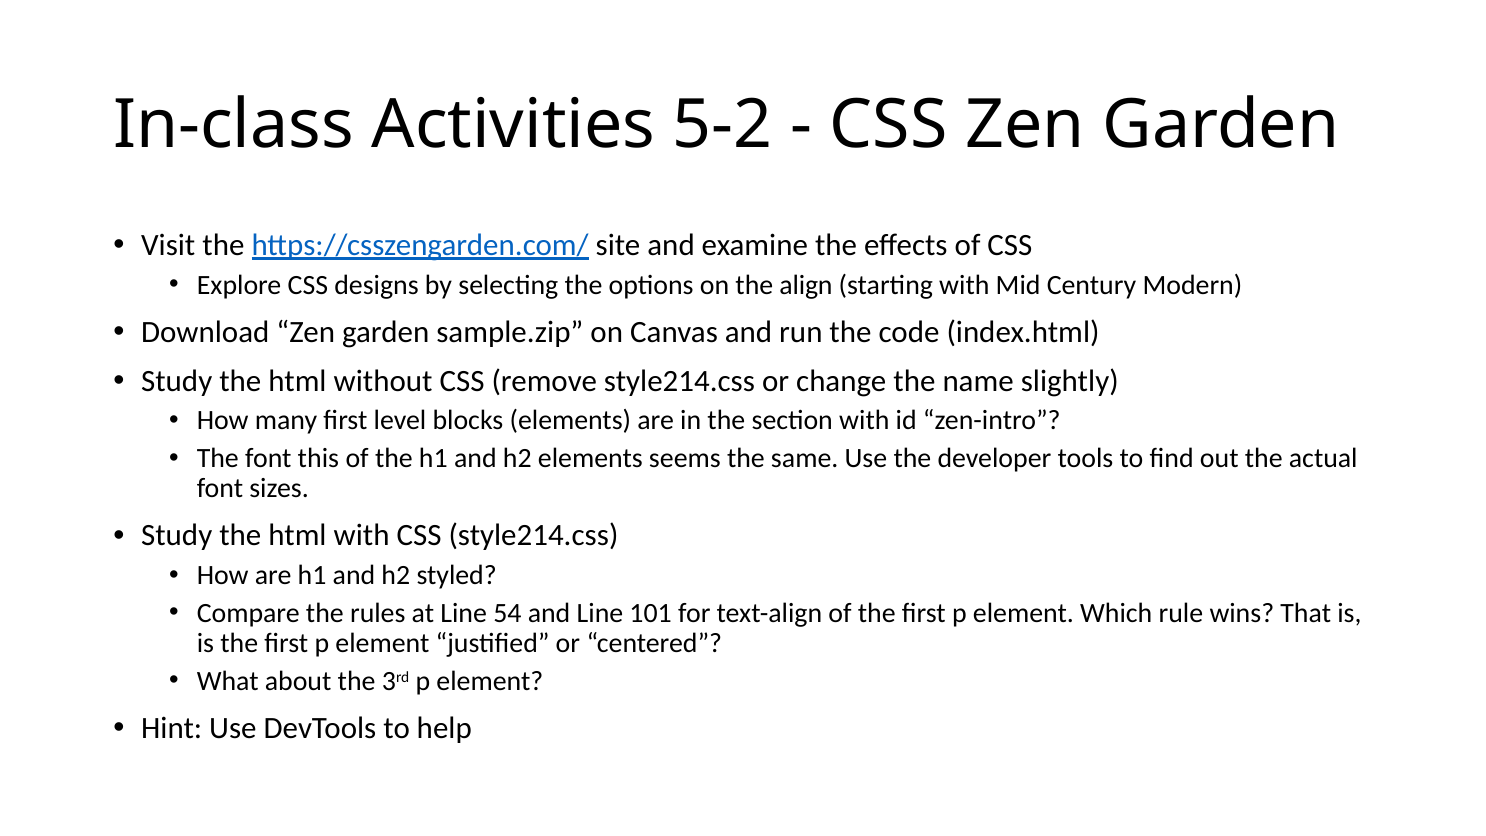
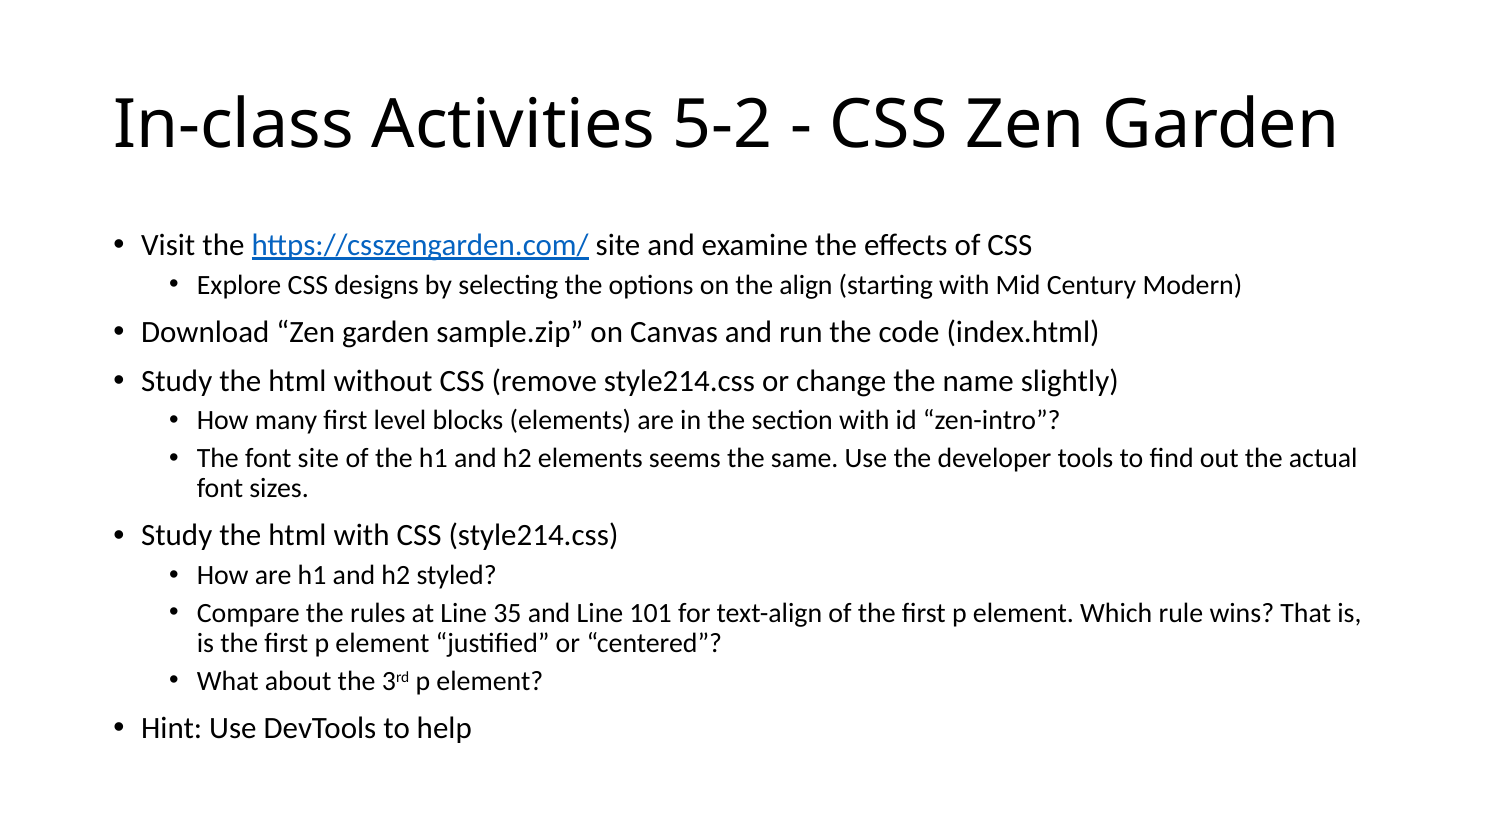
font this: this -> site (318, 458)
54: 54 -> 35 (507, 613)
